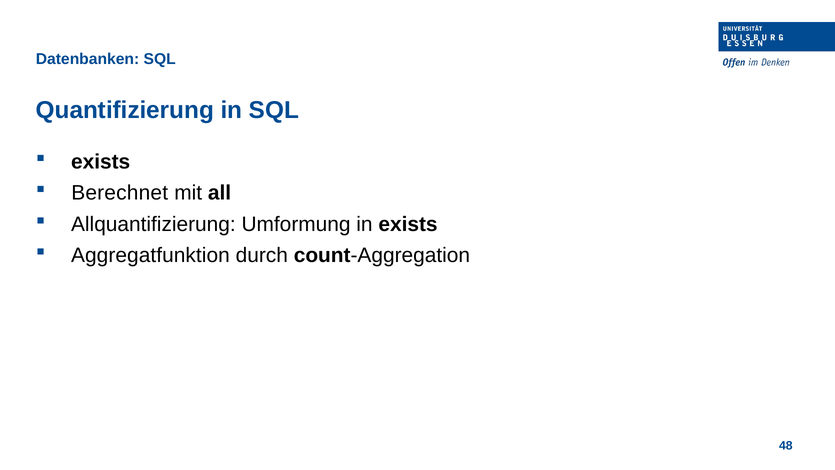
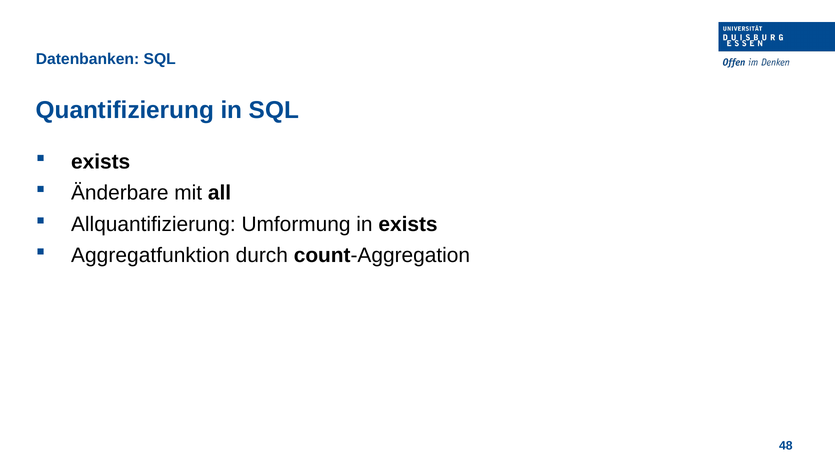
Berechnet: Berechnet -> Änderbare (120, 193)
